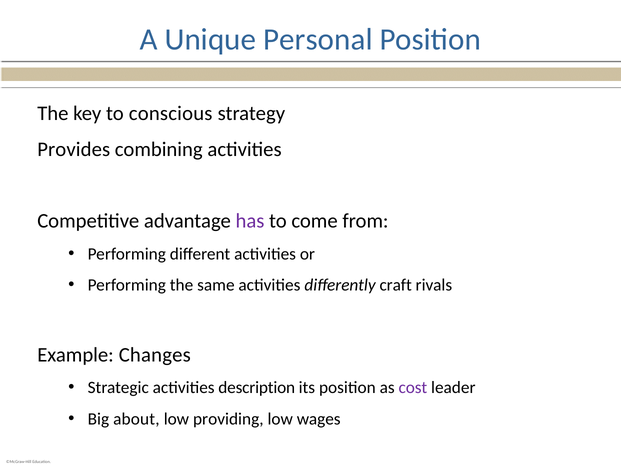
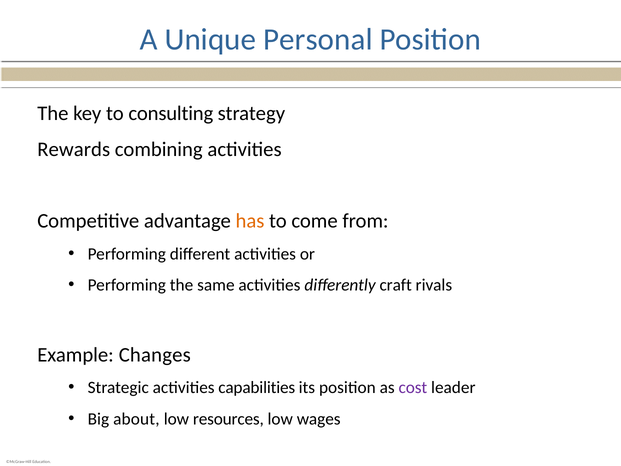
conscious: conscious -> consulting (171, 113)
Provides: Provides -> Rewards (74, 149)
has colour: purple -> orange (250, 221)
description: description -> capabilities (257, 388)
providing: providing -> resources (228, 419)
